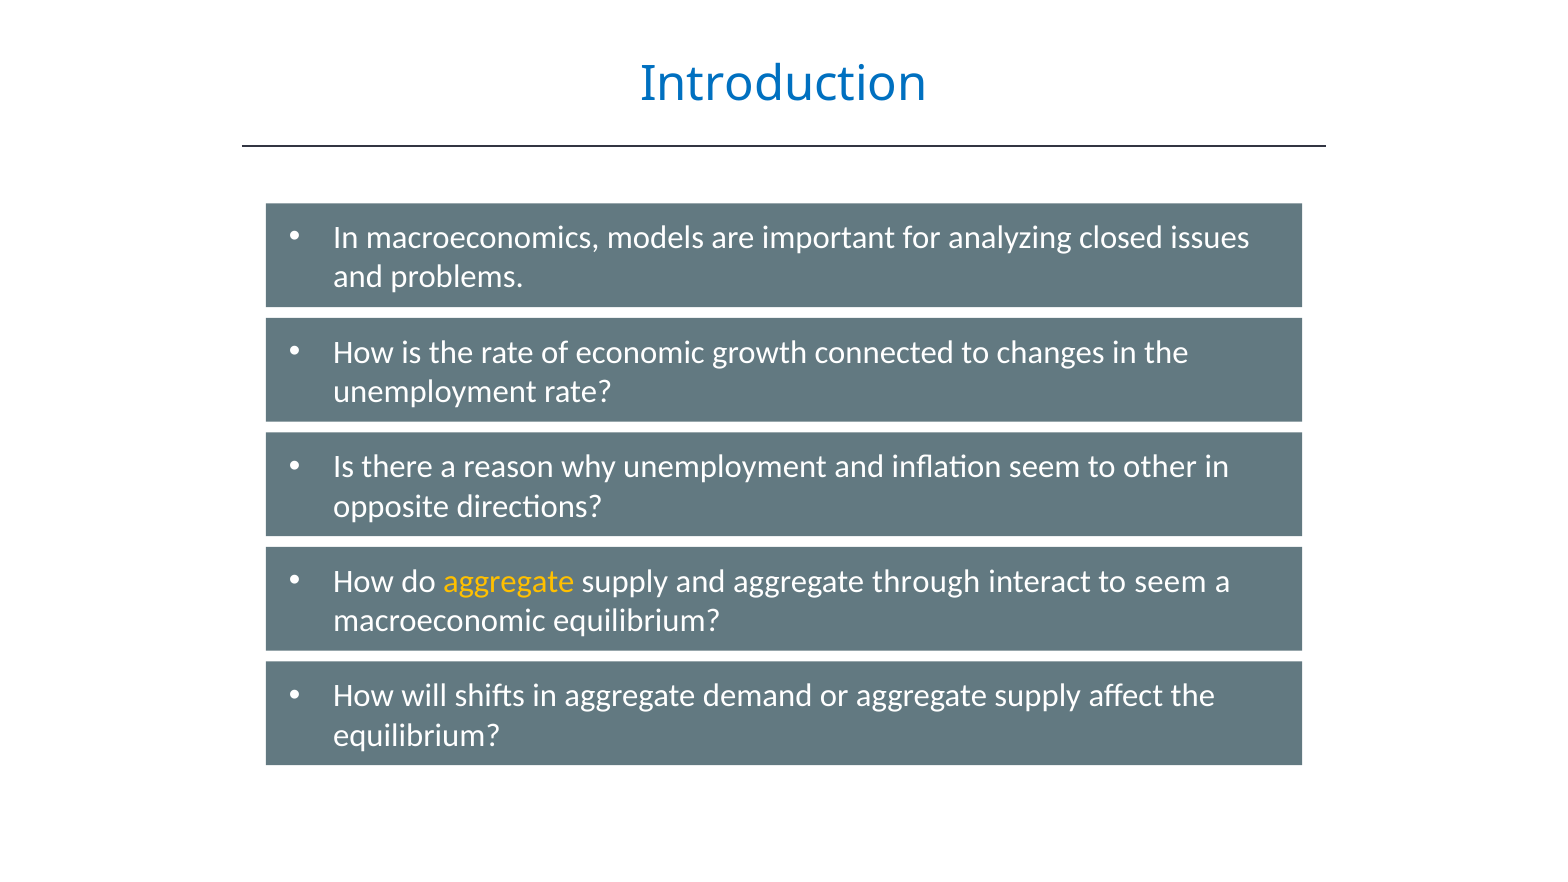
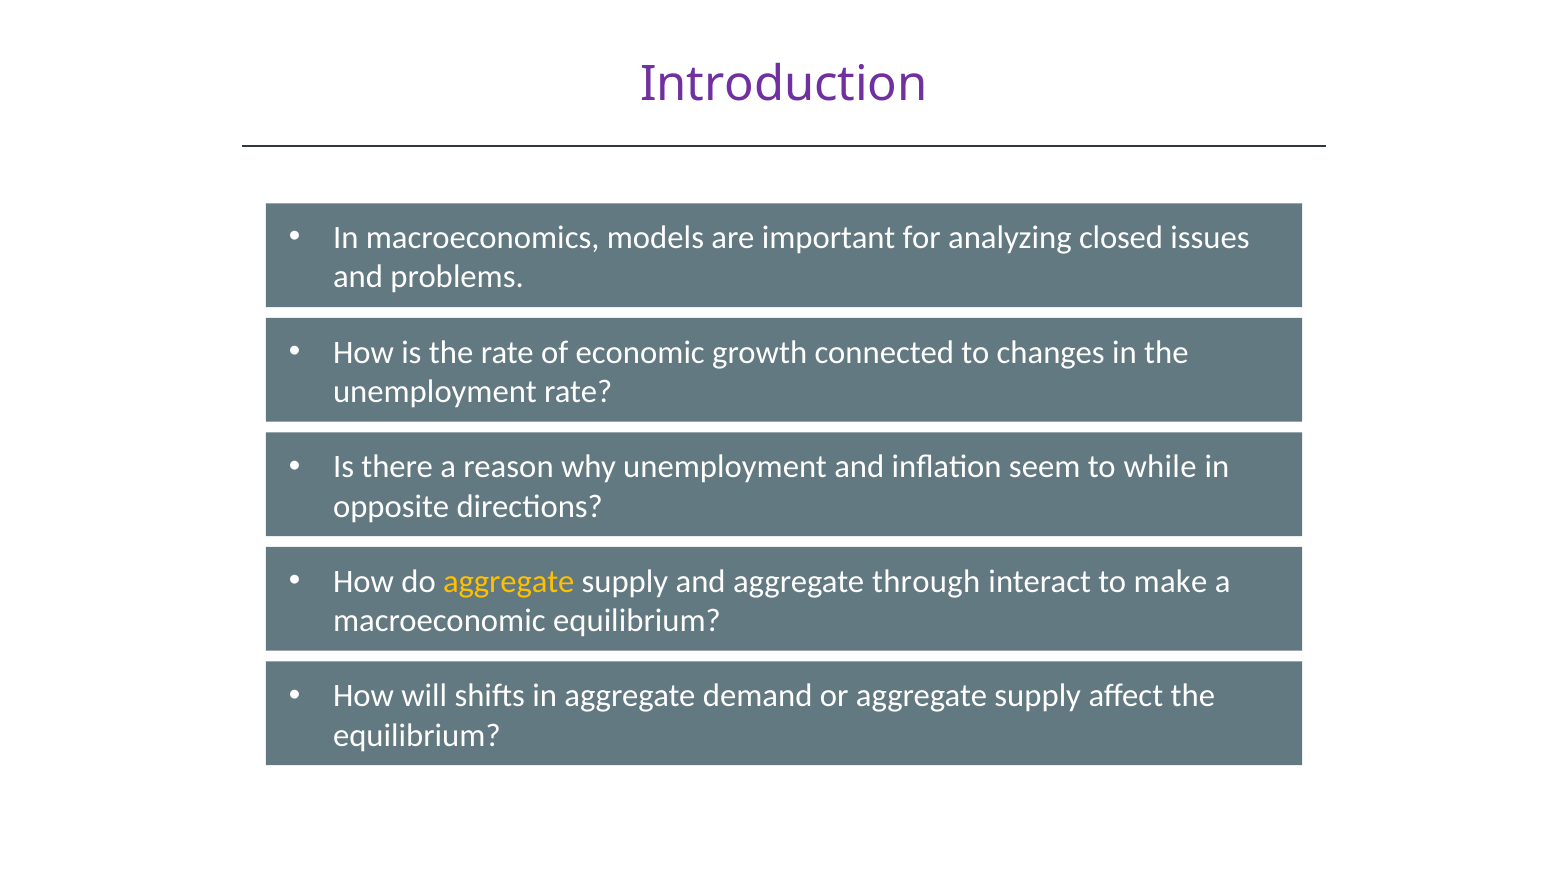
Introduction colour: blue -> purple (784, 84)
other: other -> while (1160, 467)
to seem: seem -> make (1170, 582)
